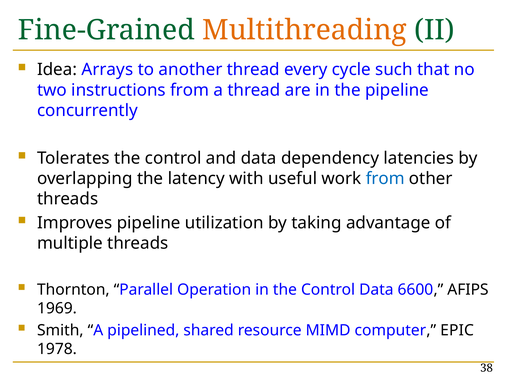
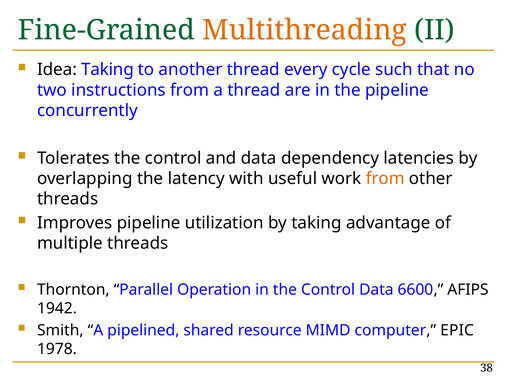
Idea Arrays: Arrays -> Taking (107, 70)
from colour: blue -> orange (385, 179)
1969: 1969 -> 1942 (57, 309)
